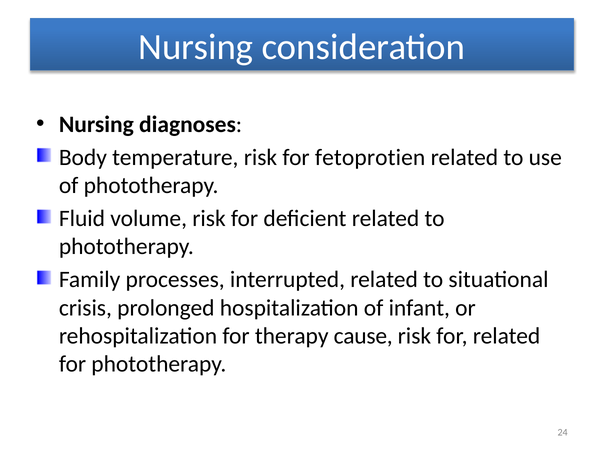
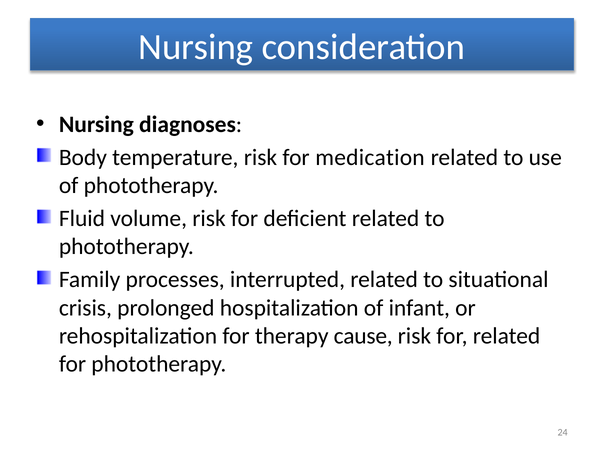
fetoprotien: fetoprotien -> medication (370, 157)
